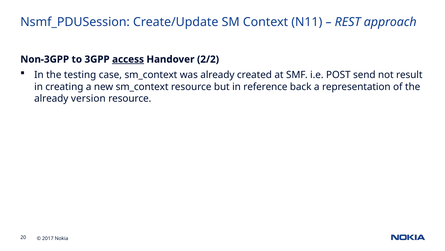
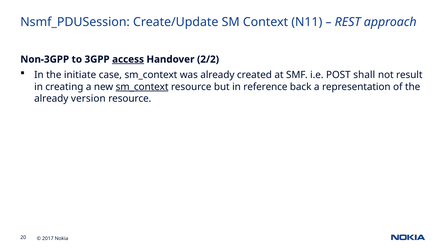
testing: testing -> initiate (80, 75)
send: send -> shall (364, 75)
sm_context underline: none -> present (142, 87)
